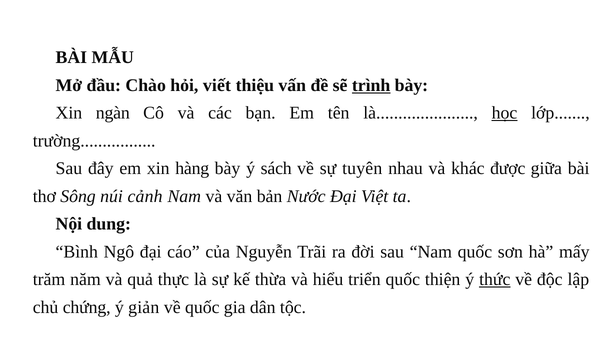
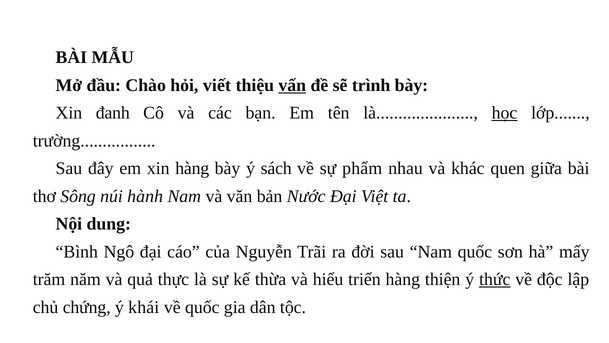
vấn underline: none -> present (292, 85)
trình underline: present -> none (371, 85)
ngàn: ngàn -> đanh (113, 113)
tuyên: tuyên -> phẩm (362, 168)
được: được -> quen (508, 168)
cảnh: cảnh -> hành (145, 196)
triển quốc: quốc -> hàng (403, 279)
giản: giản -> khái (144, 307)
